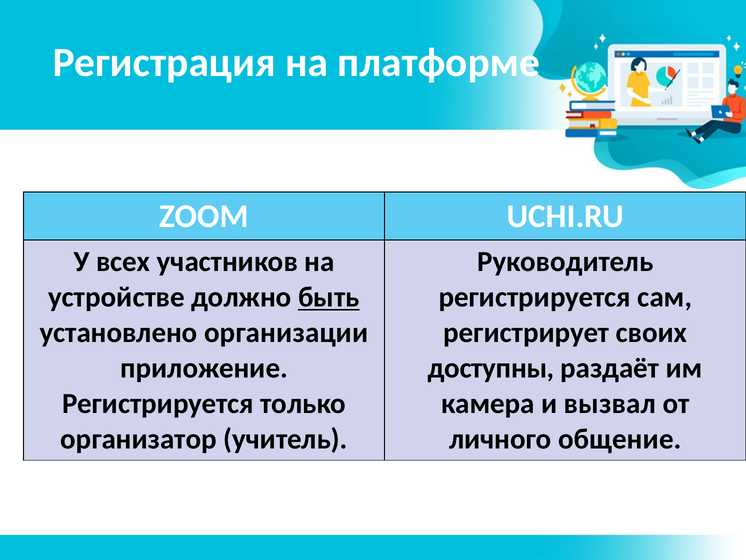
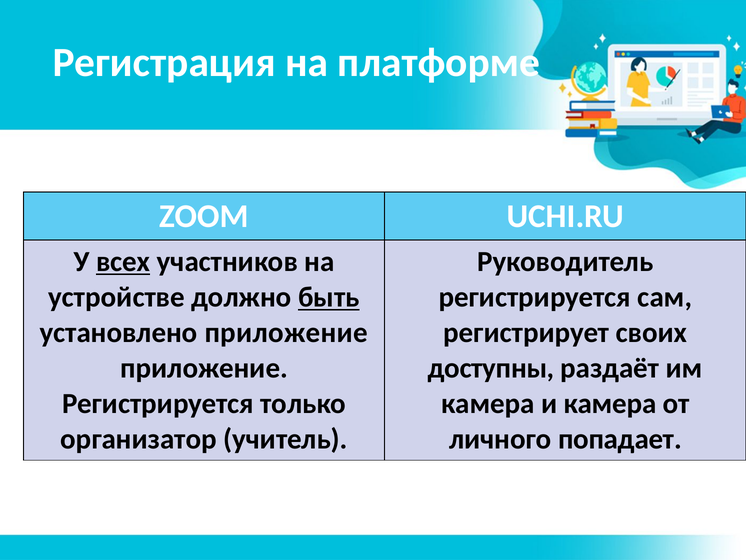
всех underline: none -> present (123, 261)
установлено организации: организации -> приложение (286, 332)
и вызвал: вызвал -> камера (610, 403)
общение: общение -> попадает (620, 439)
